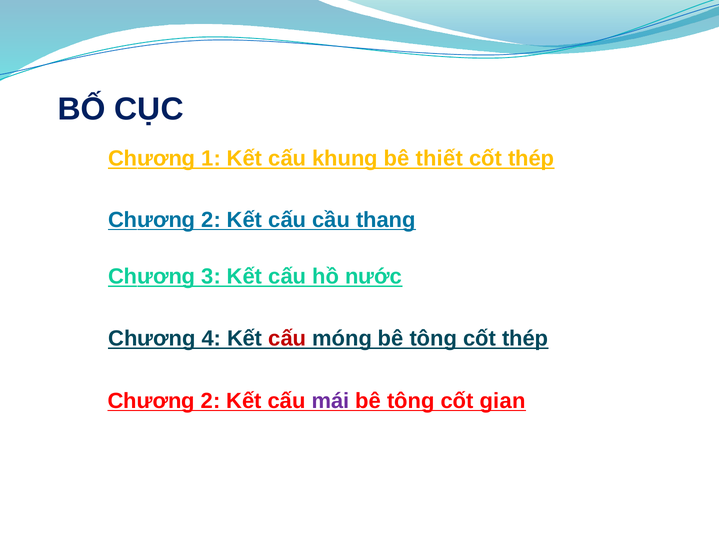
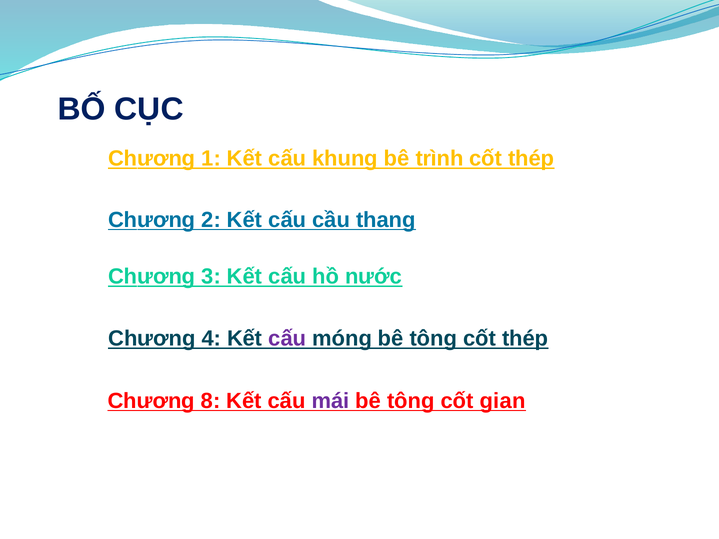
thiết: thiết -> trình (439, 159)
cấu colour: red -> purple (287, 339)
2: 2 -> 8 (211, 401)
